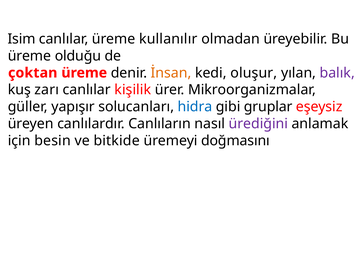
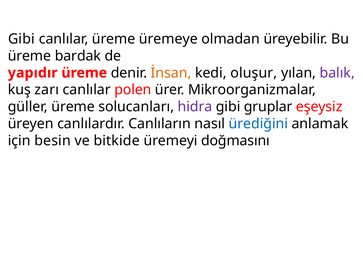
Isim: Isim -> Gibi (21, 39)
kullanılır: kullanılır -> üremeye (168, 39)
olduğu: olduğu -> bardak (78, 56)
çoktan: çoktan -> yapıdır (33, 73)
kişilik: kişilik -> polen (133, 90)
güller yapışır: yapışır -> üreme (73, 107)
hidra colour: blue -> purple (195, 107)
ürediğini colour: purple -> blue (258, 123)
